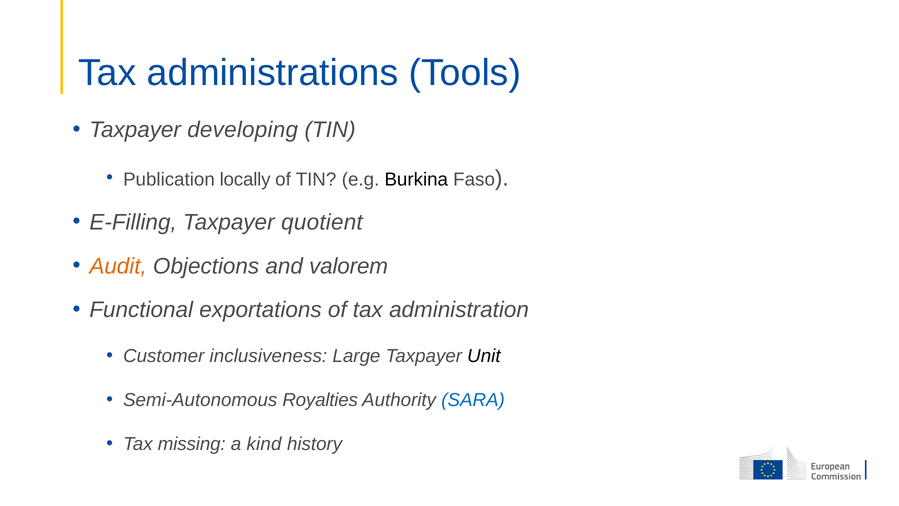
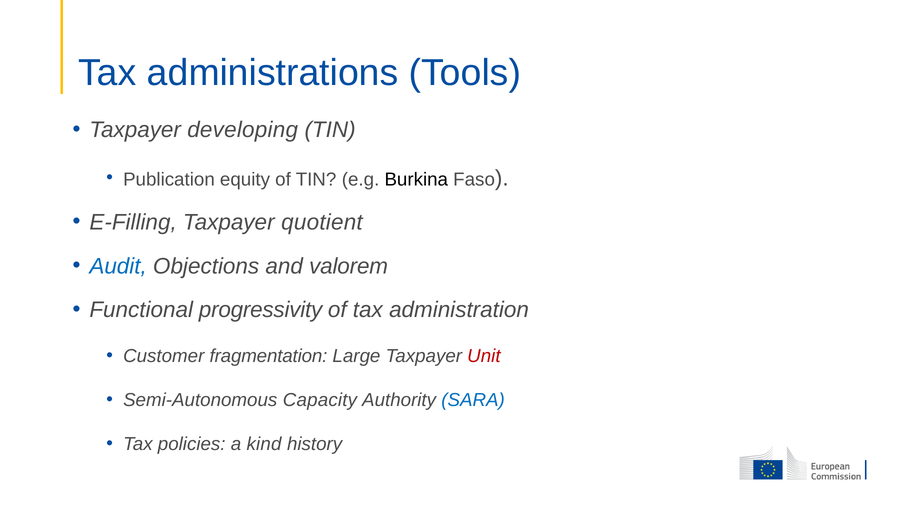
locally: locally -> equity (245, 179)
Audit colour: orange -> blue (118, 266)
exportations: exportations -> progressivity (261, 310)
inclusiveness: inclusiveness -> fragmentation (268, 356)
Unit colour: black -> red (484, 356)
Royalties: Royalties -> Capacity (320, 400)
missing: missing -> policies (192, 444)
